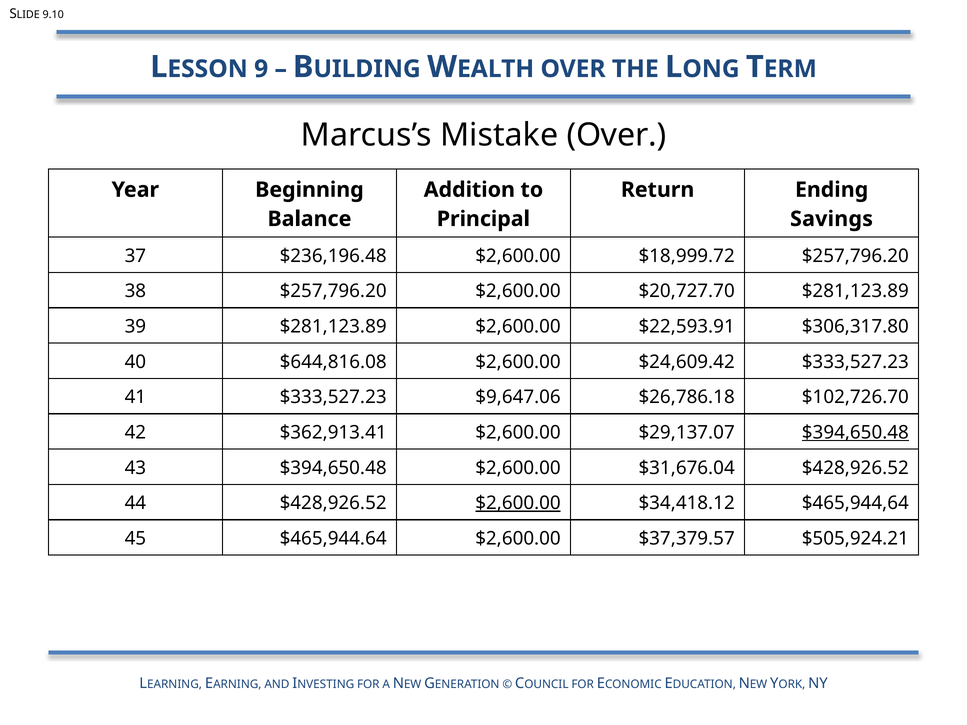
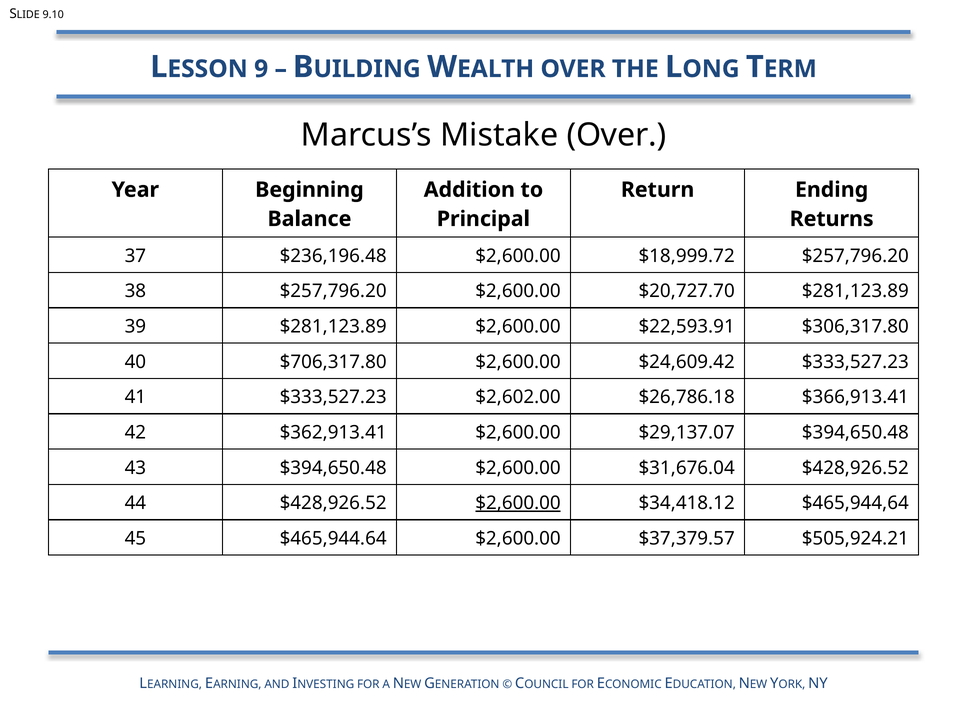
Savings: Savings -> Returns (832, 219)
$644,816.08: $644,816.08 -> $706,317.80 (333, 362)
$9,647.06: $9,647.06 -> $2,602.00 (518, 397)
$102,726.70: $102,726.70 -> $366,913.41 (855, 397)
$394,650.48 underline: present -> none (855, 433)
